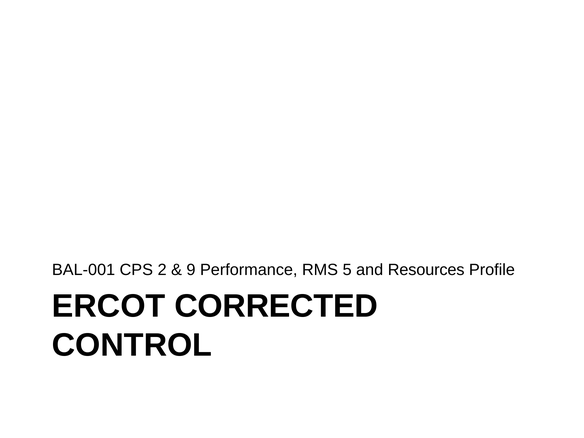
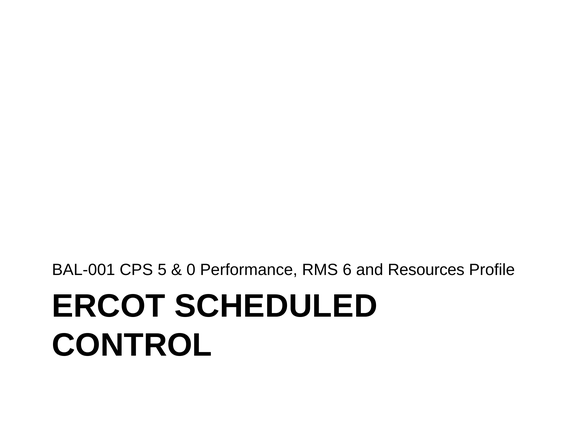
2: 2 -> 5 (162, 270)
9: 9 -> 0 (191, 270)
5: 5 -> 6 (347, 270)
CORRECTED: CORRECTED -> SCHEDULED (276, 306)
